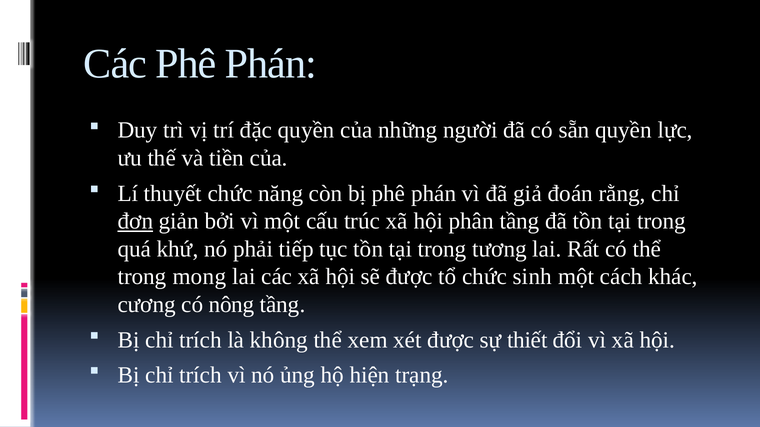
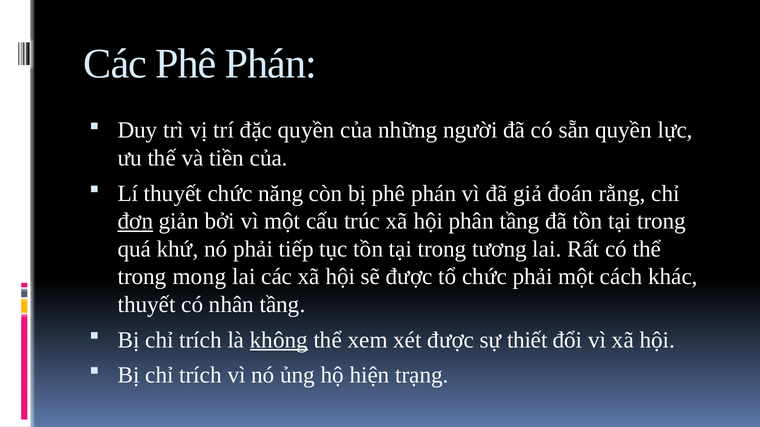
chức sinh: sinh -> phải (533, 277)
cương: cương -> thuyết (147, 305)
nông: nông -> nhân (231, 305)
không underline: none -> present (279, 340)
